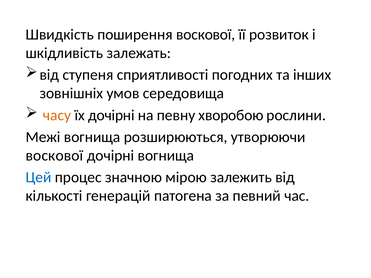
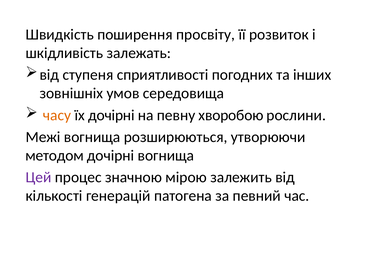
поширення воскової: воскової -> просвіту (206, 34)
воскової: воскової -> методом (55, 156)
Цей colour: blue -> purple (39, 178)
